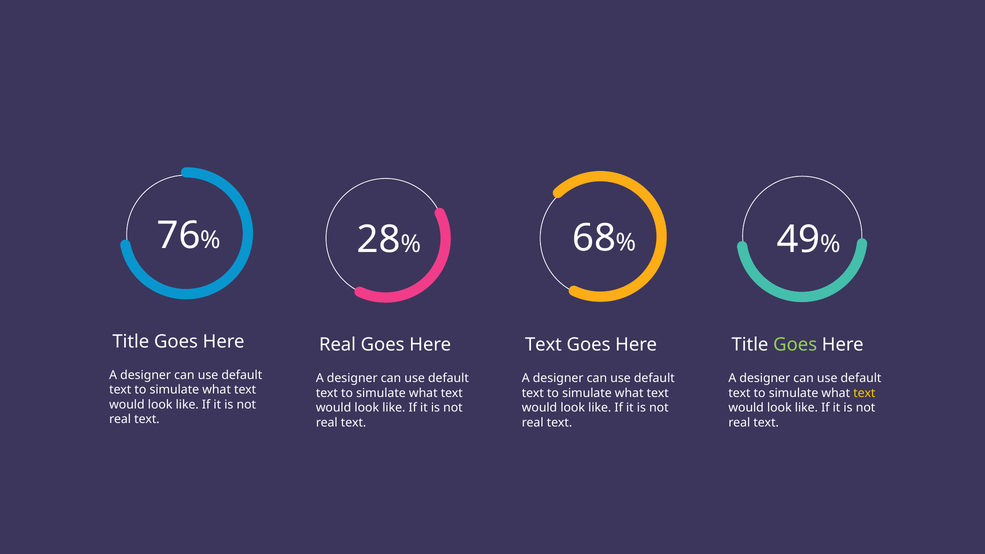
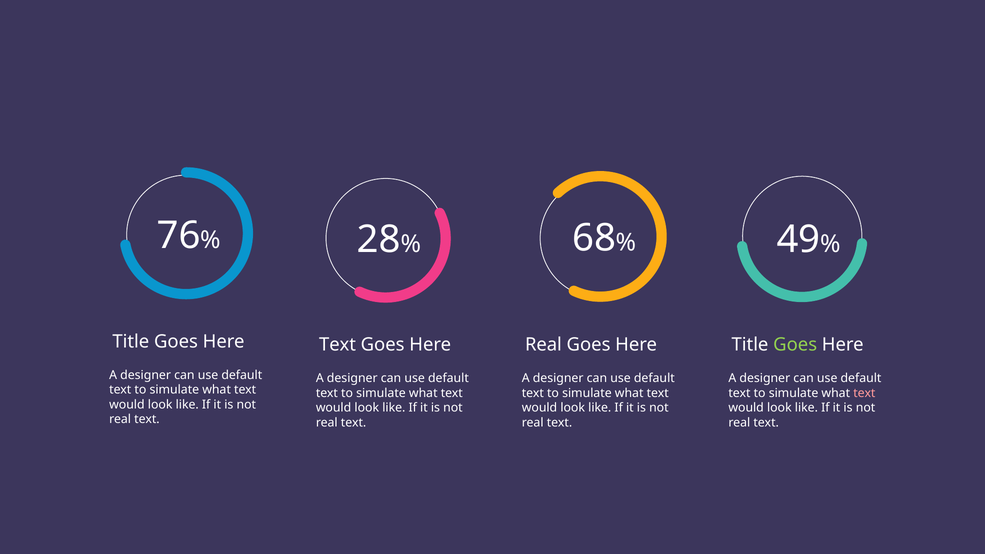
Real: Real -> Text (338, 345)
Text: Text -> Real (543, 345)
text colour: yellow -> pink (864, 393)
